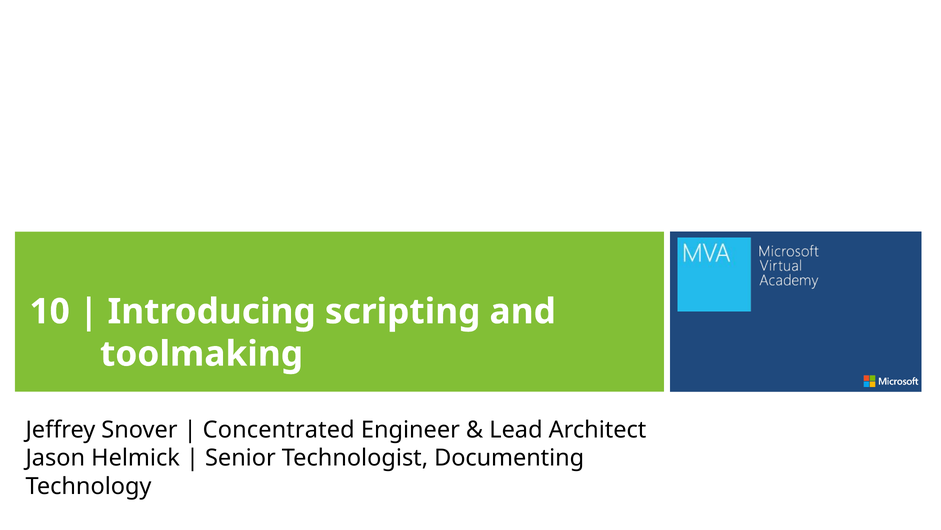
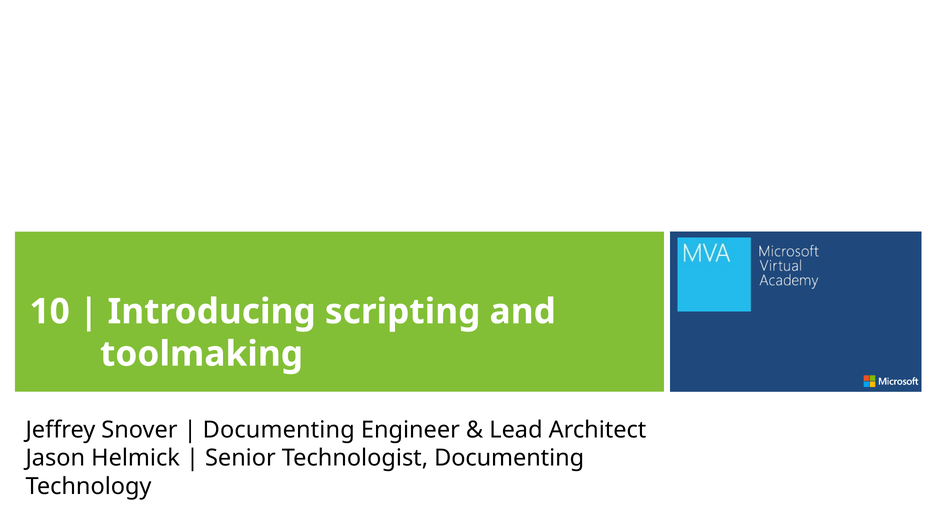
Concentrated: Concentrated -> Documenting (279, 429)
